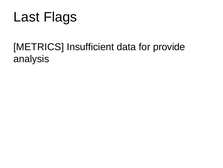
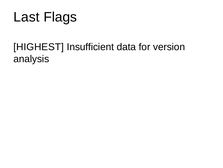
METRICS: METRICS -> HIGHEST (39, 47)
provide: provide -> version (169, 47)
